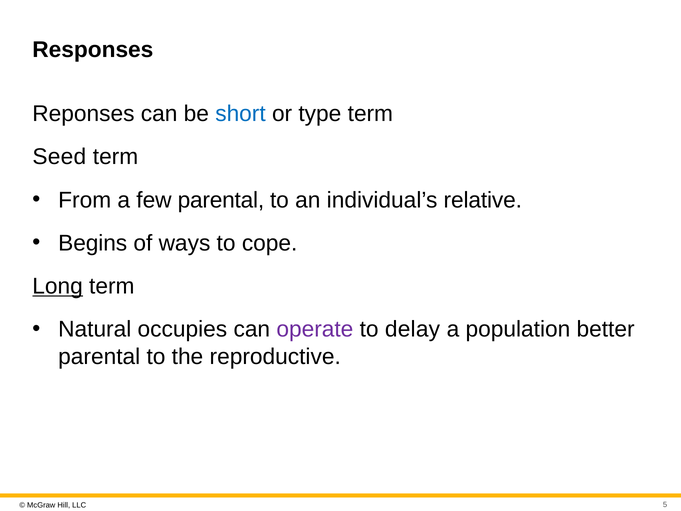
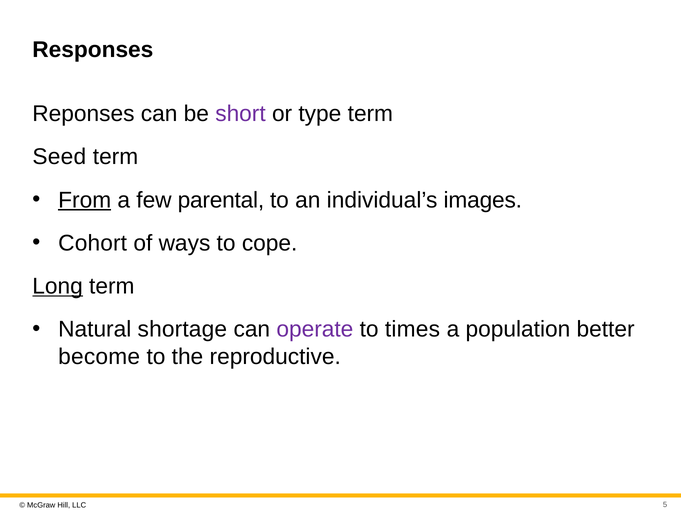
short colour: blue -> purple (240, 114)
From underline: none -> present (85, 200)
relative: relative -> images (483, 200)
Begins: Begins -> Cohort (93, 243)
occupies: occupies -> shortage (182, 329)
delay: delay -> times (412, 329)
parental: parental -> become (99, 356)
